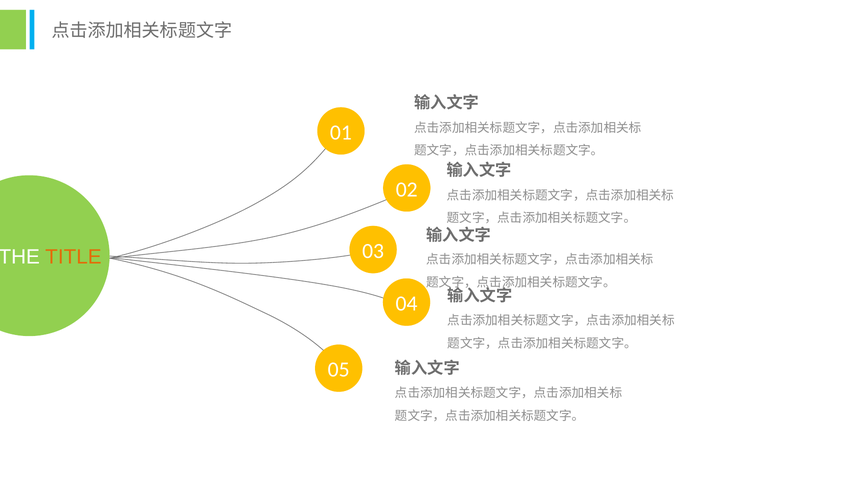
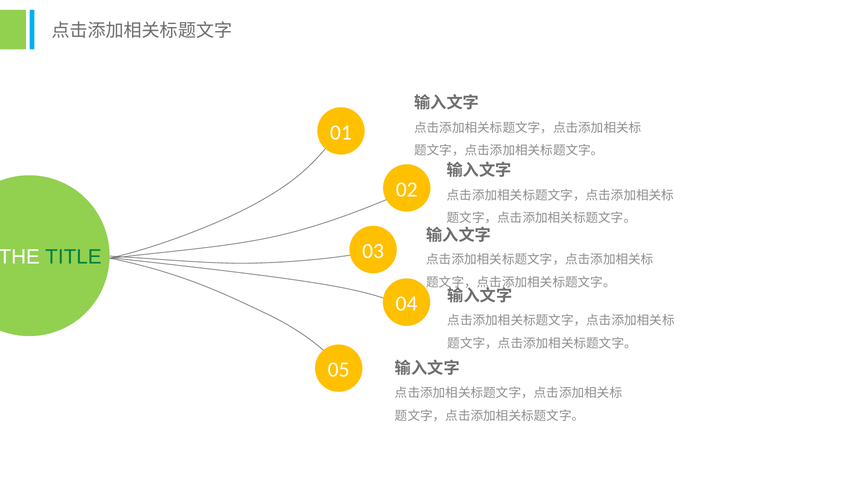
TITLE colour: orange -> green (73, 257)
